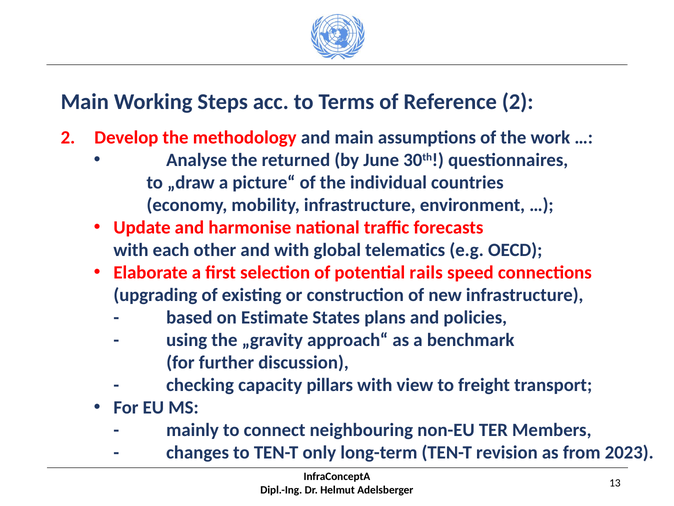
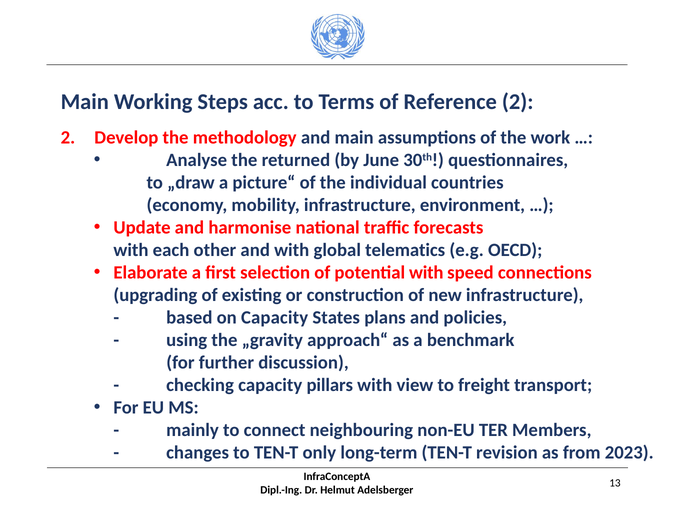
potential rails: rails -> with (426, 272)
on Estimate: Estimate -> Capacity (275, 317)
